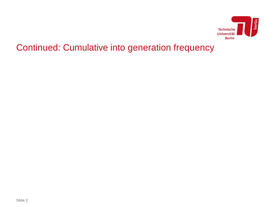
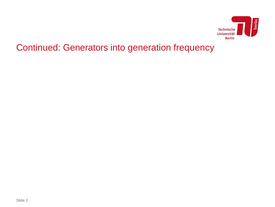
Cumulative: Cumulative -> Generators (86, 47)
